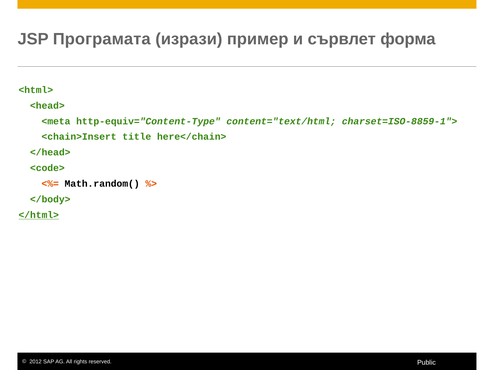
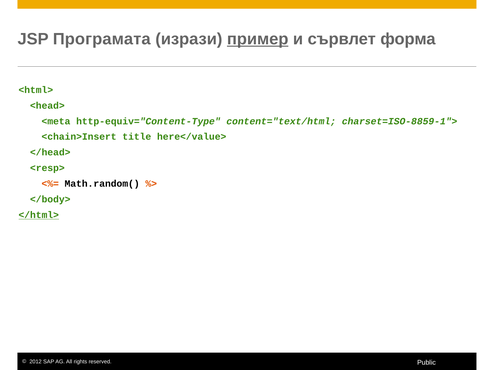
пример underline: none -> present (258, 39)
here</chain>: here</chain> -> here</value> (192, 137)
<code>: <code> -> <resp> (47, 168)
